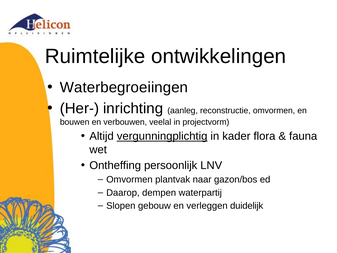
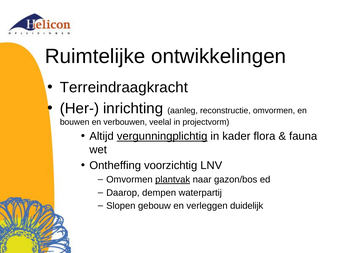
Waterbegroeiingen: Waterbegroeiingen -> Terreindraagkracht (124, 87)
persoonlijk: persoonlijk -> voorzichtig (171, 165)
plantvak underline: none -> present (173, 179)
